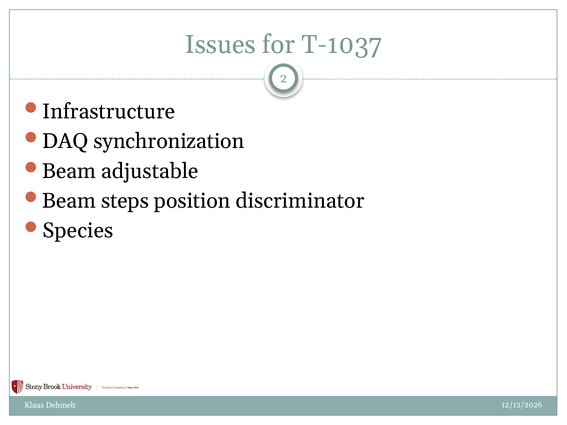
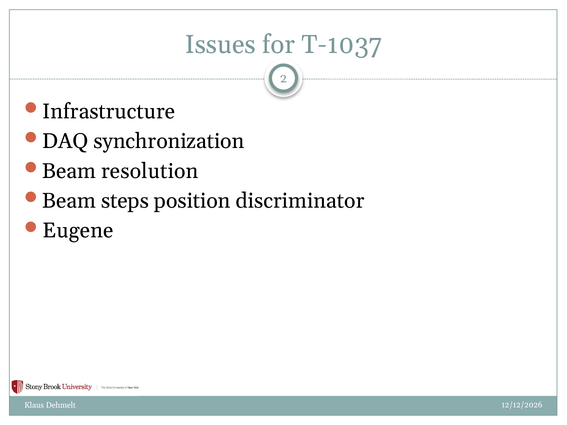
adjustable: adjustable -> resolution (150, 171)
Species: Species -> Eugene (78, 231)
